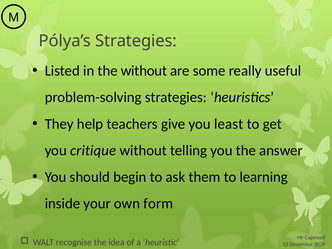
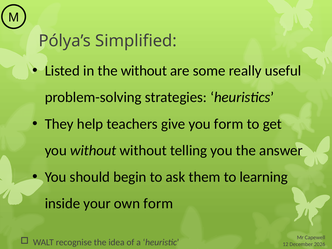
Pólya’s Strategies: Strategies -> Simplified (136, 41)
you least: least -> form (229, 124)
you critique: critique -> without (93, 150)
